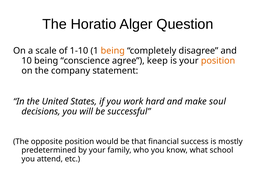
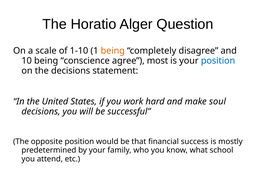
keep: keep -> most (157, 61)
position colour: orange -> blue (218, 61)
the company: company -> decisions (71, 71)
